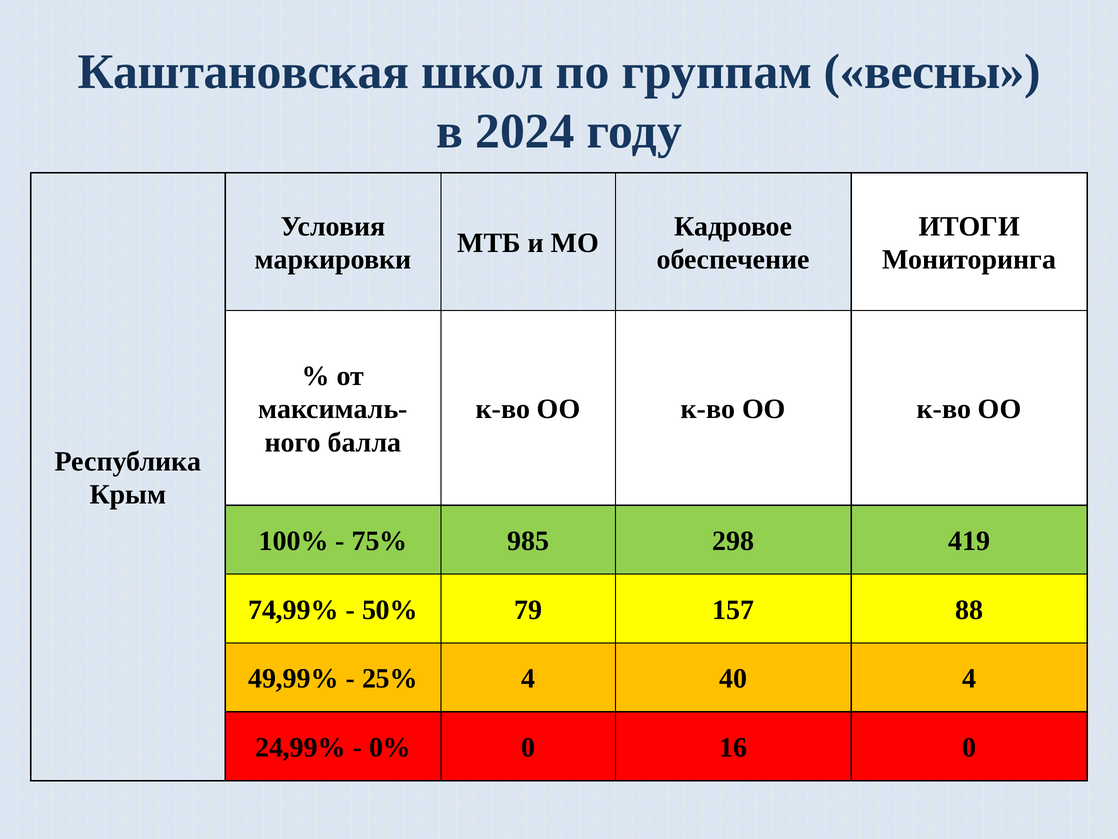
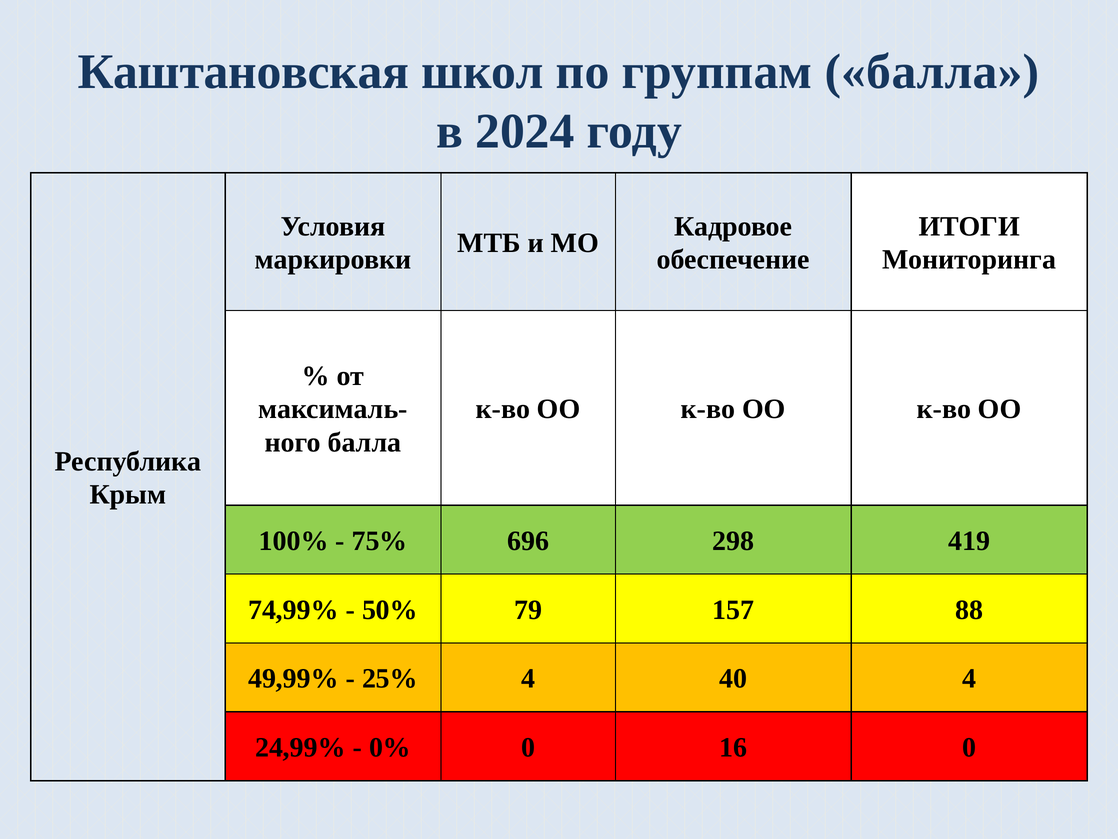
группам весны: весны -> балла (932, 72)
985: 985 -> 696 (528, 541)
